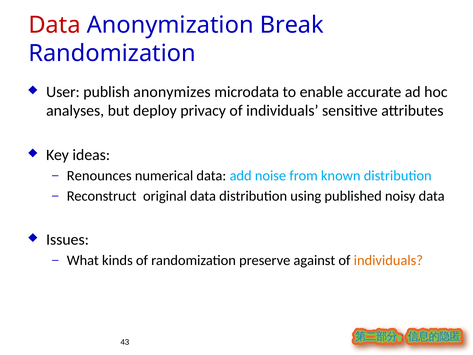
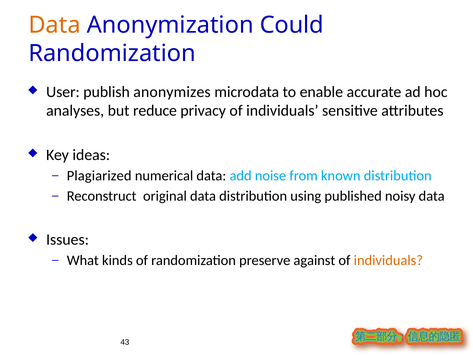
Data colour: red -> orange (55, 25)
Break: Break -> Could (292, 25)
deploy: deploy -> reduce (155, 111)
Renounces: Renounces -> Plagiarized (99, 176)
